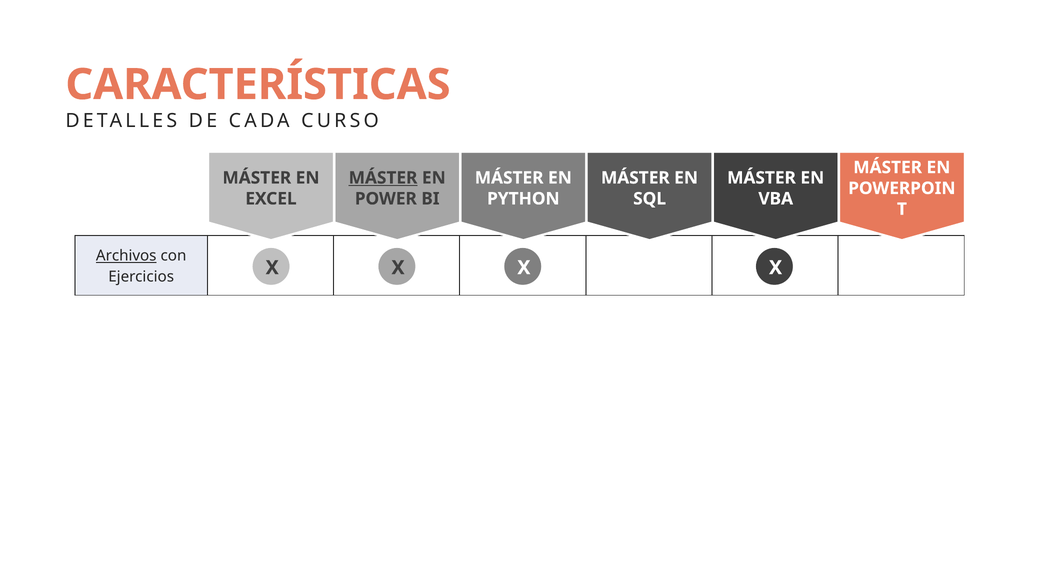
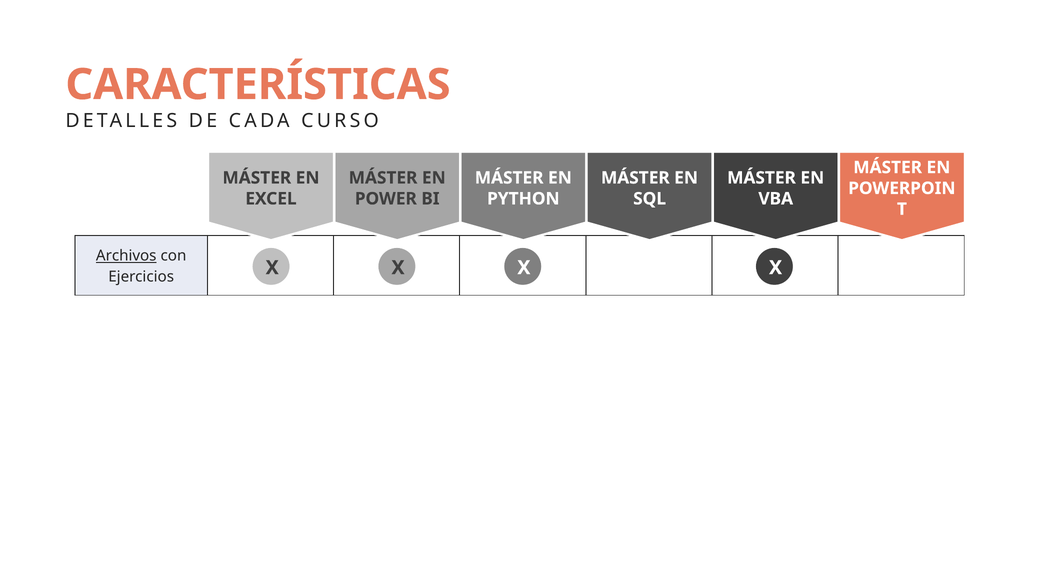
MÁSTER underline: present -> none (383, 178)
